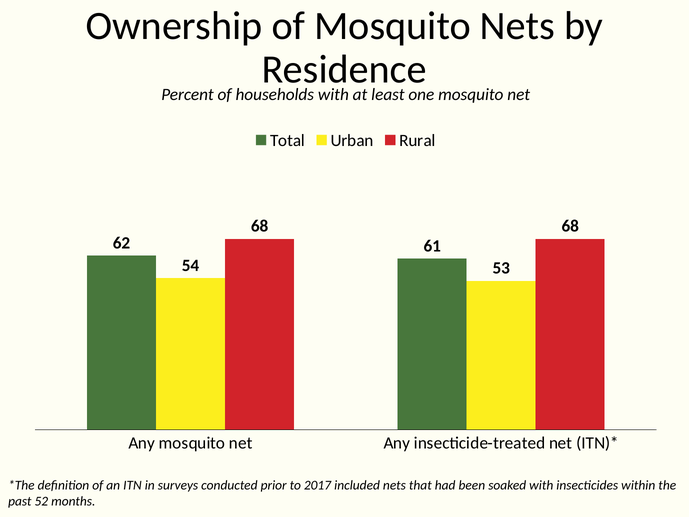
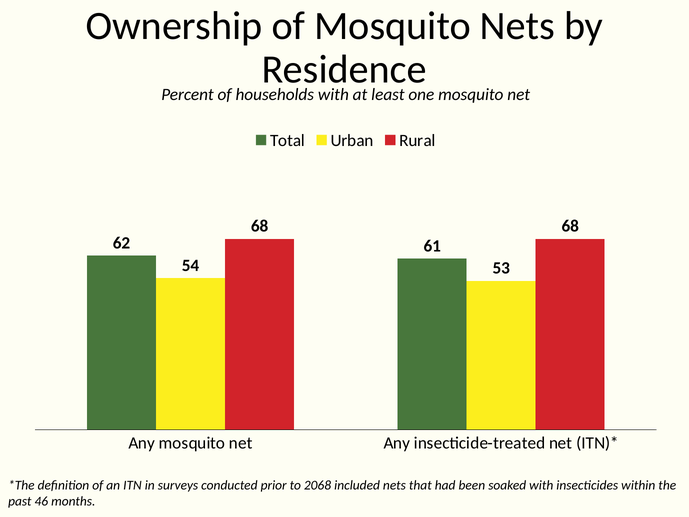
2017: 2017 -> 2068 (317, 485)
52: 52 -> 46 (41, 501)
